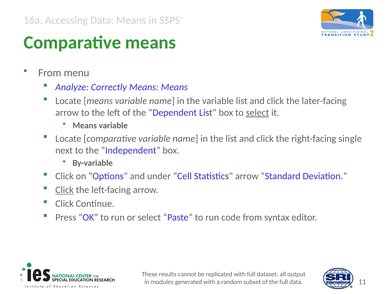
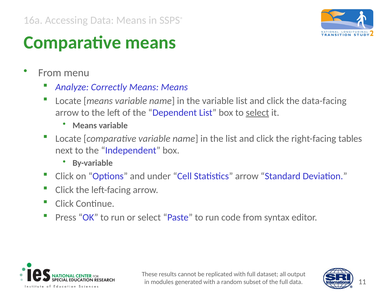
later-facing: later-facing -> data-facing (324, 101)
single: single -> tables (350, 139)
Click underline: present -> none (65, 190)
